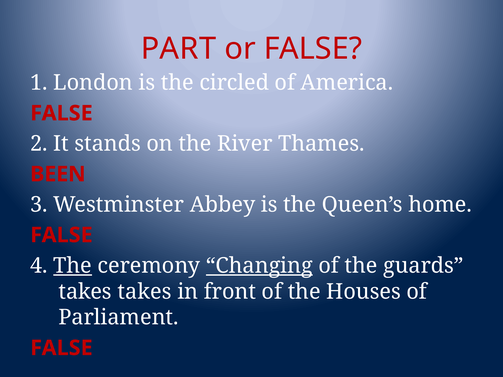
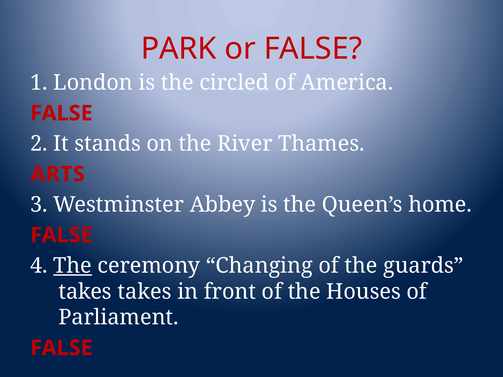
PART: PART -> PARK (179, 49)
BEEN: BEEN -> ARTS (58, 174)
Changing underline: present -> none (259, 266)
